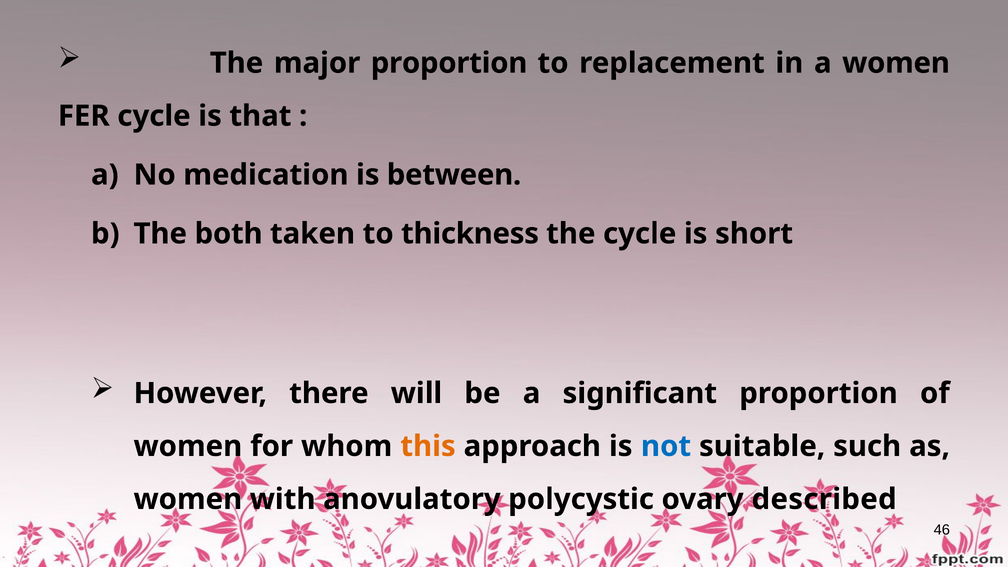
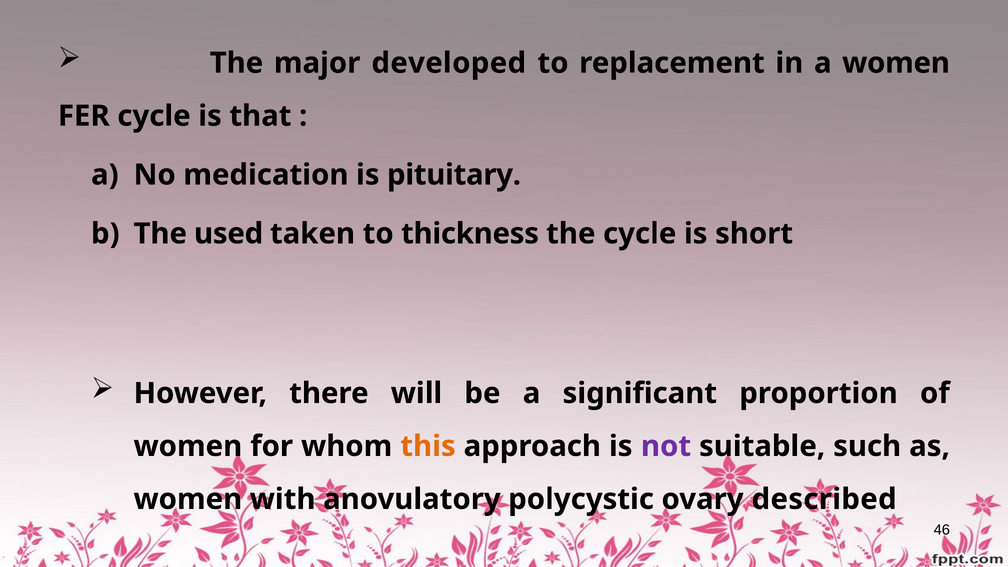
major proportion: proportion -> developed (449, 63)
between: between -> pituitary (454, 175)
both: both -> used (229, 234)
not colour: blue -> purple (666, 446)
